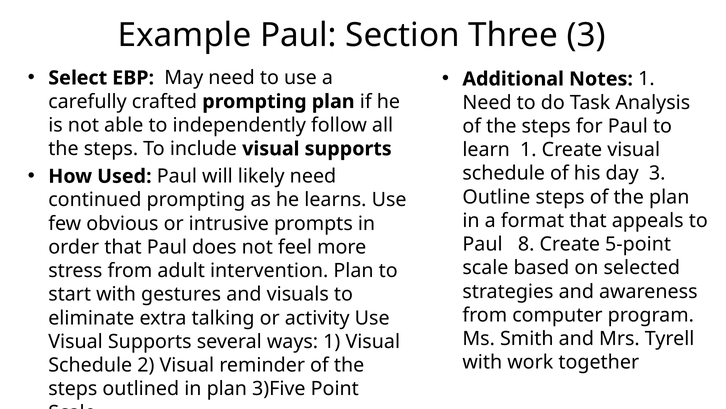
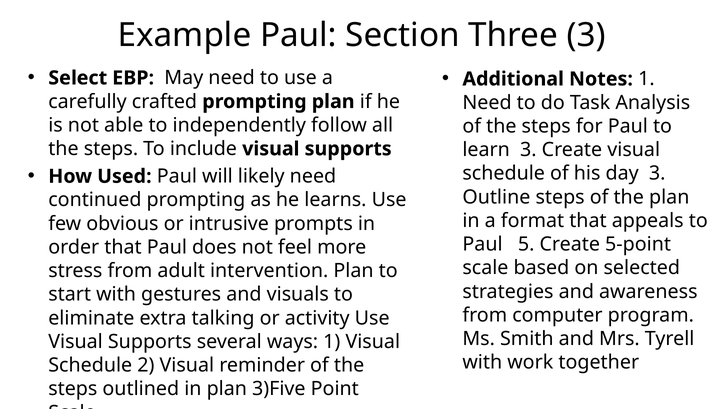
learn 1: 1 -> 3 (528, 150)
8: 8 -> 5 (526, 244)
